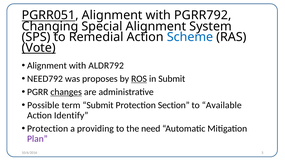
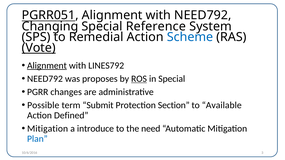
with PGRR792: PGRR792 -> NEED792 (203, 15)
Special Alignment: Alignment -> Reference (156, 26)
Alignment underline: none -> present (47, 66)
ALDR792: ALDR792 -> LINES792 (106, 66)
in Submit: Submit -> Special (172, 79)
changes underline: present -> none (66, 92)
Identify: Identify -> Defined (71, 116)
Protection: Protection -> Mitigation (48, 129)
providing: providing -> introduce (95, 129)
Plan colour: purple -> blue (37, 139)
